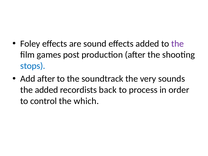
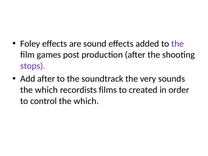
stops colour: blue -> purple (33, 66)
added: added -> which (46, 90)
back: back -> films (108, 90)
process: process -> created (143, 90)
